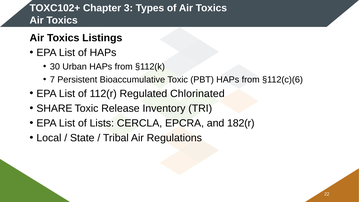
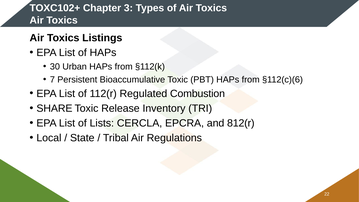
Chlorinated: Chlorinated -> Combustion (198, 94)
182(r: 182(r -> 812(r (241, 123)
